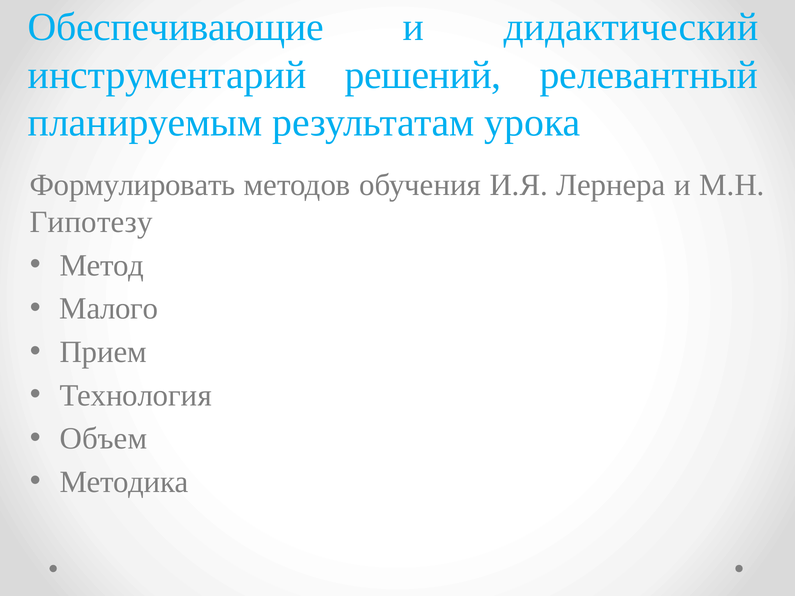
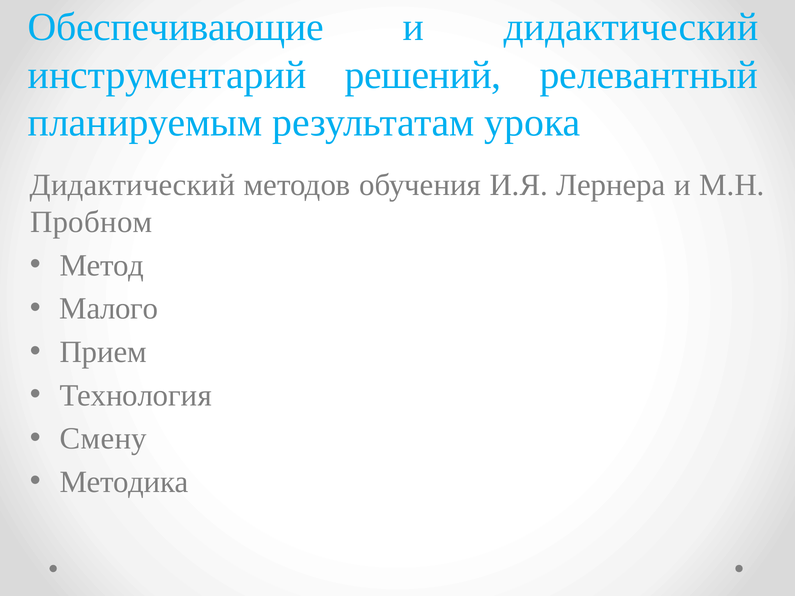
Формулировать: Формулировать -> Дидактический (132, 185)
Гипотезу: Гипотезу -> Пробном (91, 222)
Объем: Объем -> Смену (103, 439)
